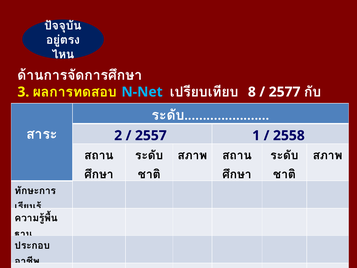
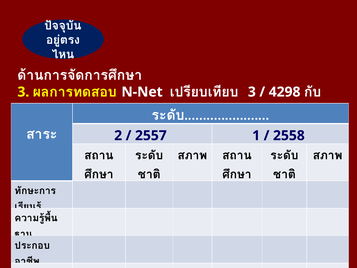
N-Net colour: light blue -> white (142, 92)
8: 8 -> 3 (252, 92)
2577: 2577 -> 4298 (285, 92)
